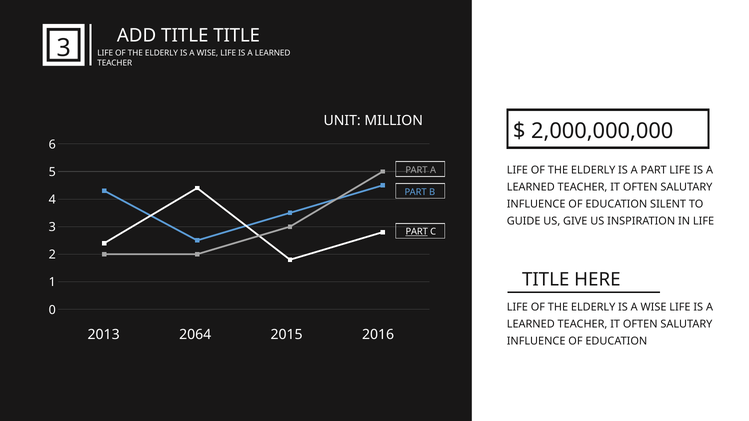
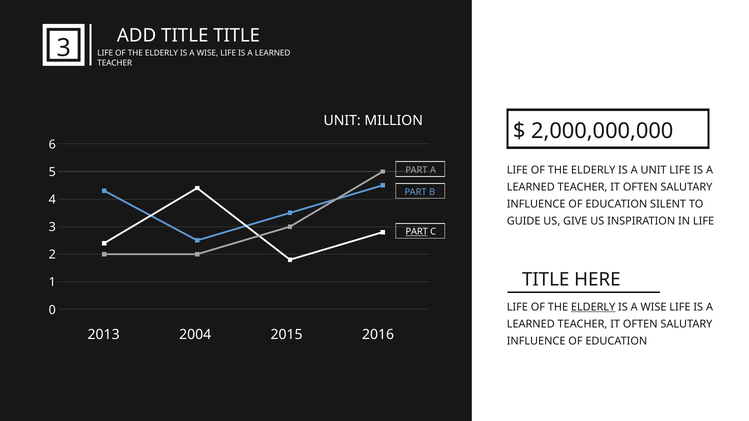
IS A PART: PART -> UNIT (654, 170)
ELDERLY underline: none -> present (593, 307)
2064: 2064 -> 2004 (195, 335)
